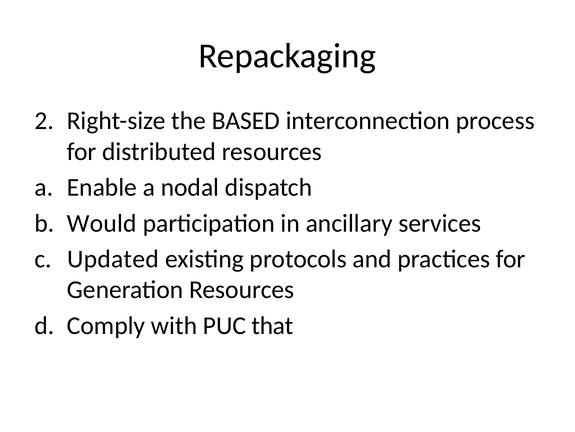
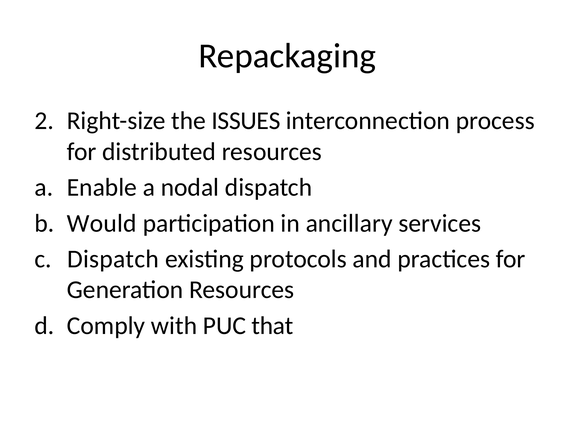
BASED: BASED -> ISSUES (246, 121)
Updated: Updated -> Dispatch (113, 259)
